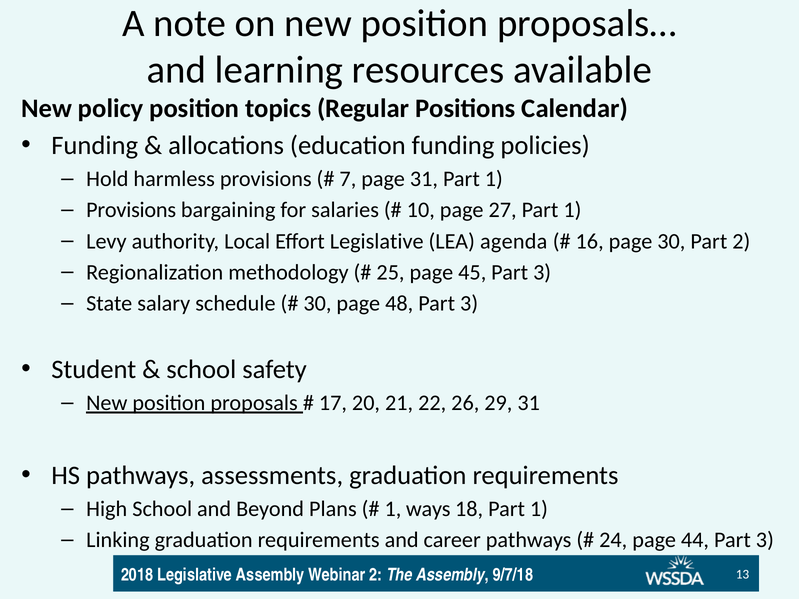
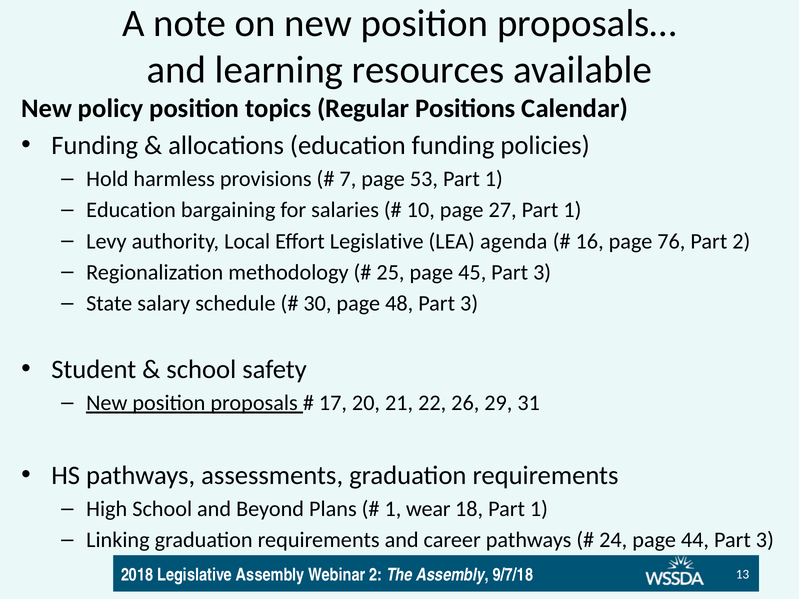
page 31: 31 -> 53 (424, 179)
Provisions: Provisions -> Education (131, 210)
page 30: 30 -> 76 (671, 241)
ways: ways -> wear (428, 509)
